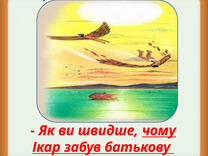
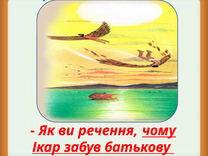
швидше: швидше -> речення (108, 131)
